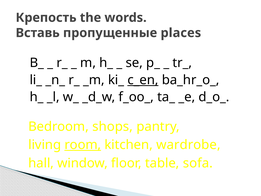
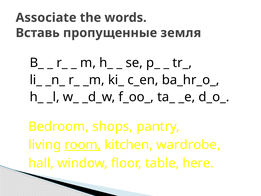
Крепость: Крепость -> Associate (46, 18)
places: places -> земля (181, 33)
c_en underline: present -> none (143, 80)
sofa: sofa -> here (198, 163)
